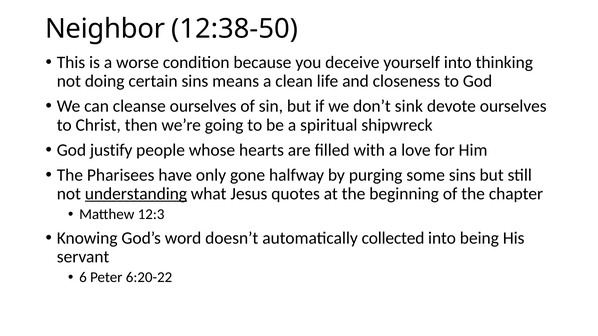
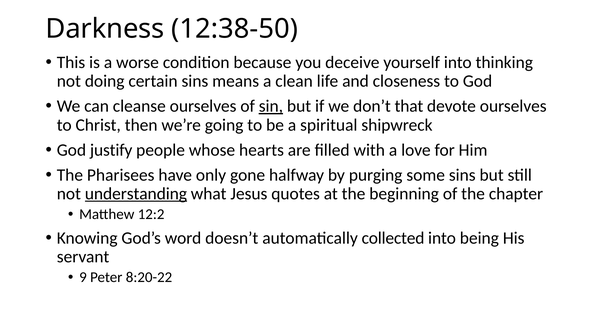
Neighbor: Neighbor -> Darkness (105, 29)
sin underline: none -> present (271, 106)
sink: sink -> that (409, 106)
12:3: 12:3 -> 12:2 (151, 215)
6: 6 -> 9 (83, 278)
6:20-22: 6:20-22 -> 8:20-22 (149, 278)
